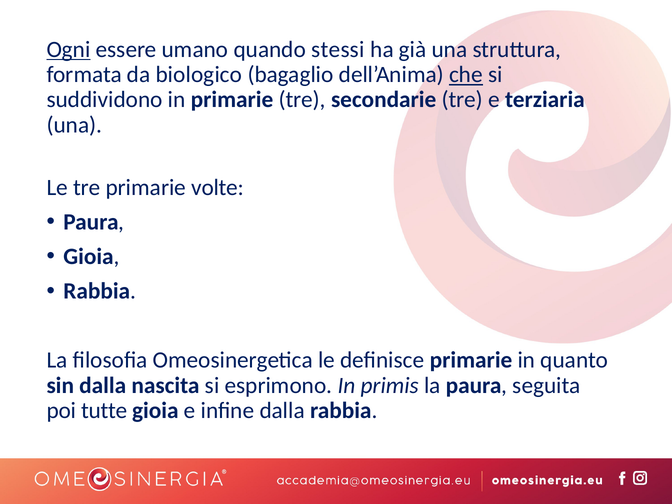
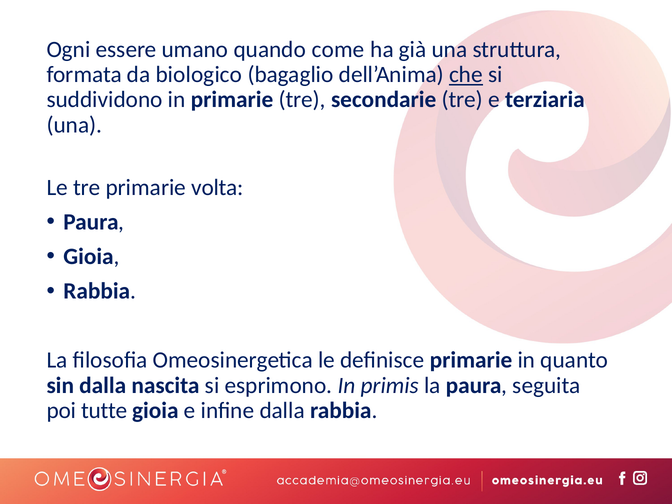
Ogni underline: present -> none (69, 49)
stessi: stessi -> come (338, 49)
volte: volte -> volta (218, 187)
